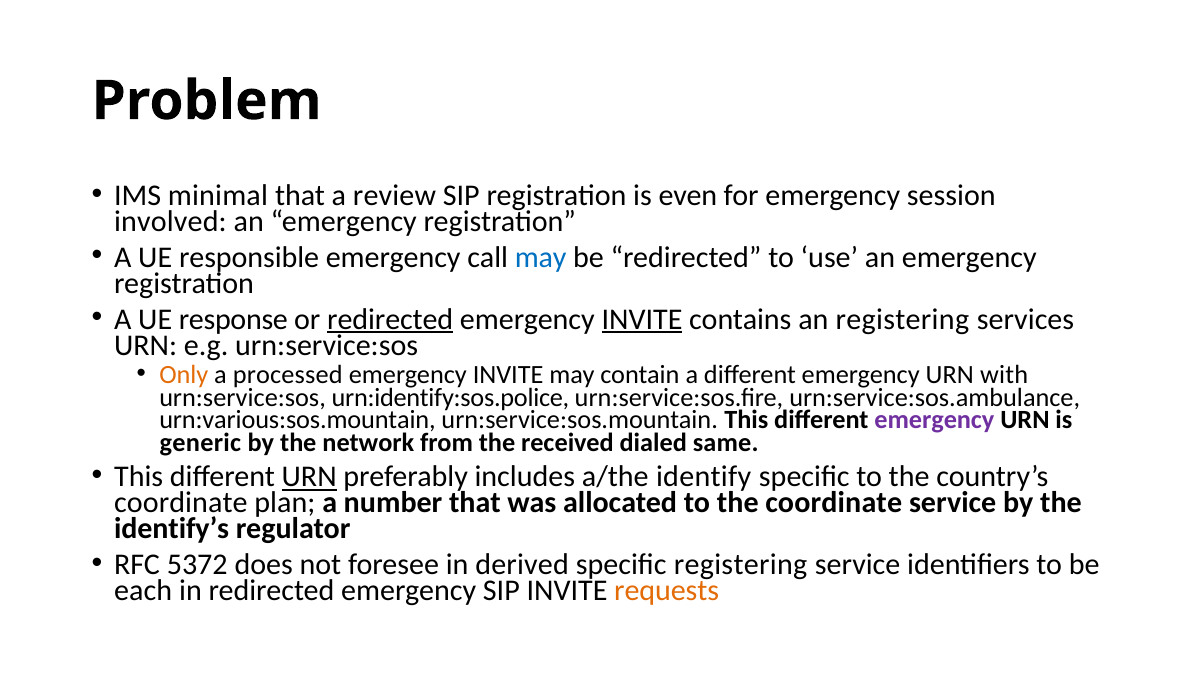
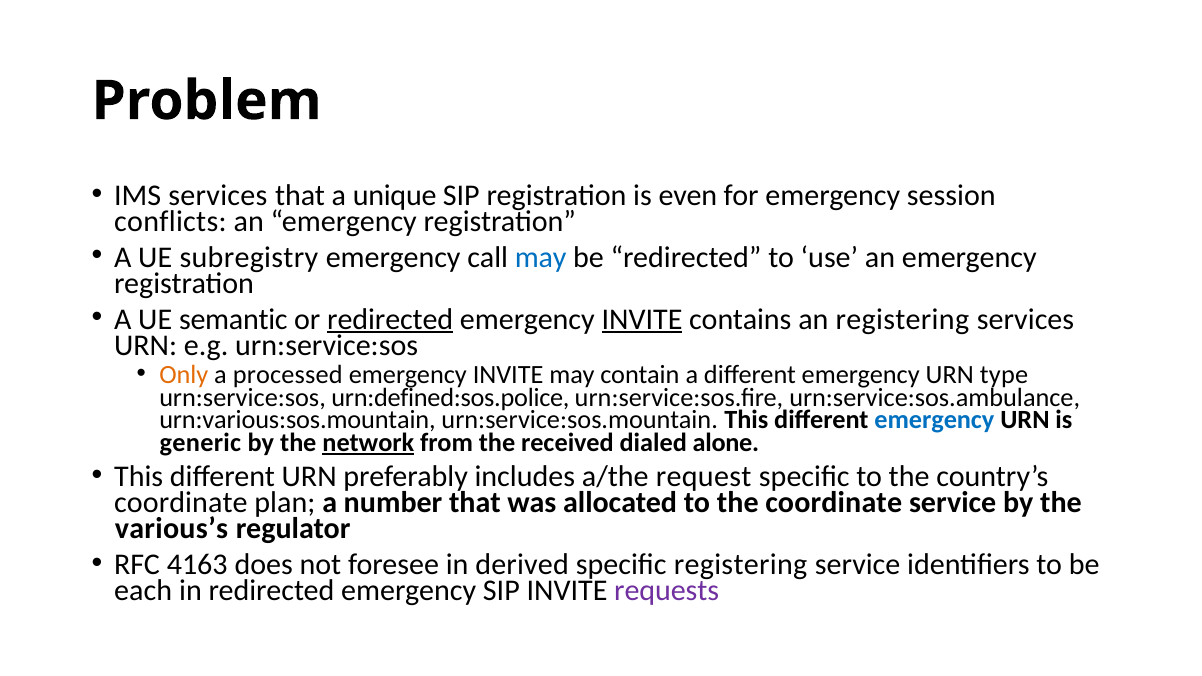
IMS minimal: minimal -> services (218, 195)
review: review -> unique (395, 195)
involved: involved -> conflicts (170, 221)
responsible: responsible -> subregistry (249, 257)
response: response -> semantic (233, 319)
with: with -> type (1004, 375)
urn:identify:sos.police: urn:identify:sos.police -> urn:defined:sos.police (450, 398)
emergency colour: purple -> blue (934, 420)
network underline: none -> present (368, 443)
same: same -> alone (726, 443)
URN underline: present -> none (309, 477)
identify: identify -> request (704, 477)
identify’s: identify’s -> various’s (171, 529)
5372: 5372 -> 4163 (197, 565)
requests colour: orange -> purple (667, 591)
